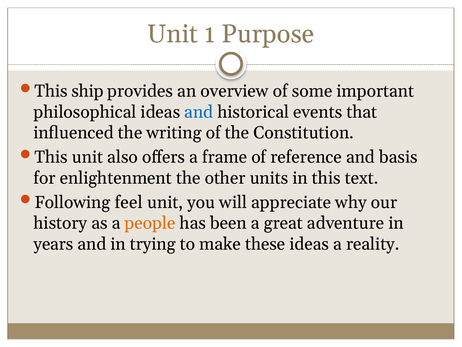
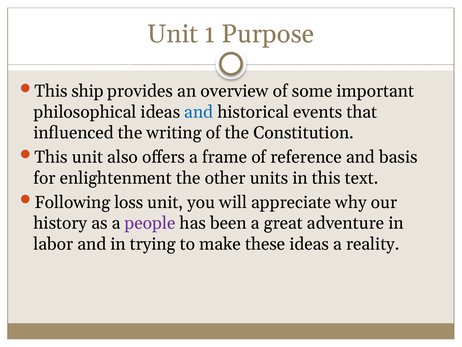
feel: feel -> loss (129, 202)
people colour: orange -> purple (150, 223)
years: years -> labor (53, 244)
